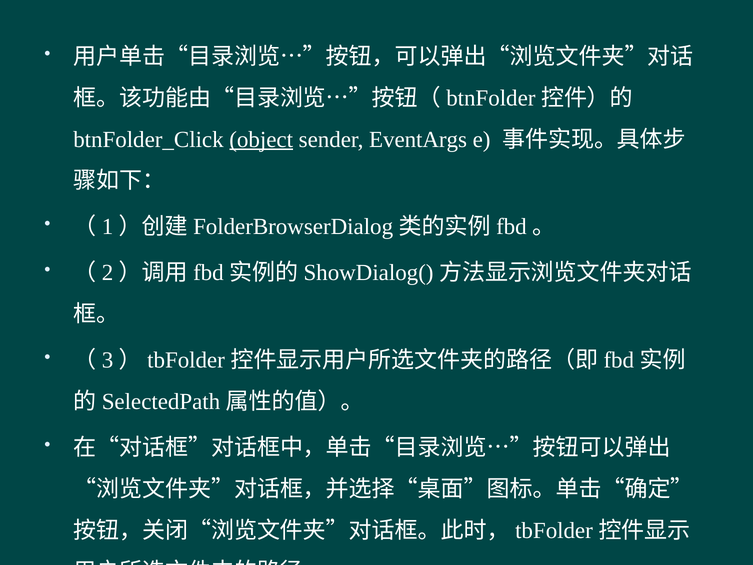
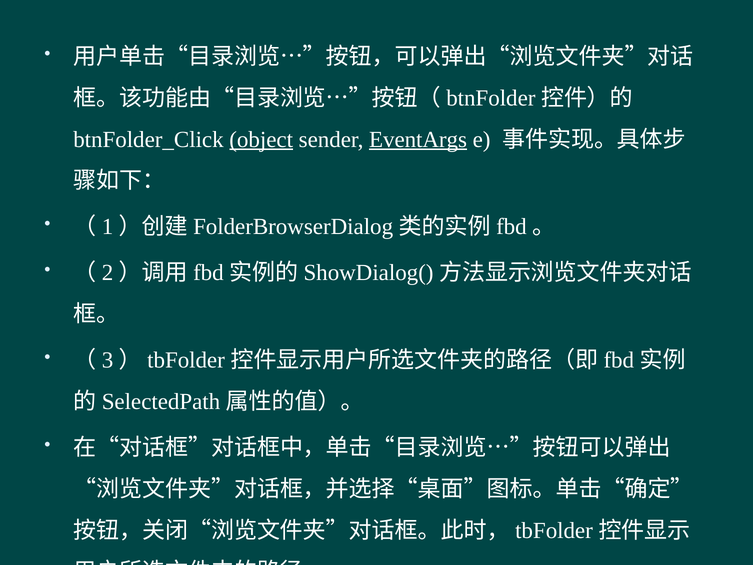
EventArgs underline: none -> present (418, 139)
